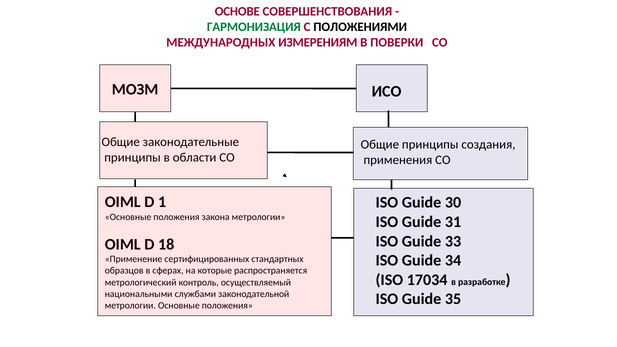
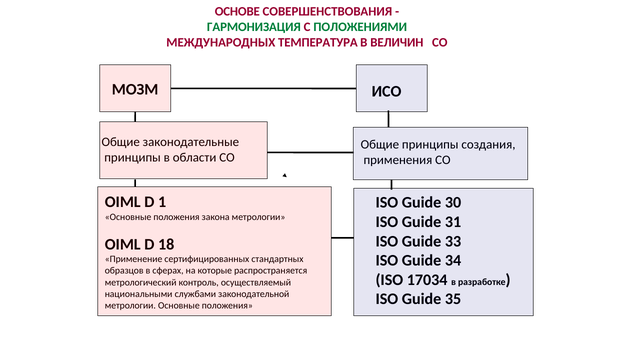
ПОЛОЖЕНИЯМИ colour: black -> green (360, 27)
ИЗМЕРЕНИЯМ: ИЗМЕРЕНИЯМ -> ТЕМПЕРАТУРА (318, 42)
ПОВЕРКИ: ПОВЕРКИ -> ВЕЛИЧИН (397, 42)
